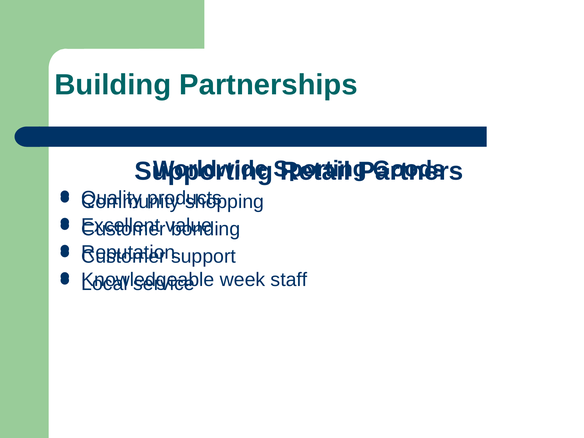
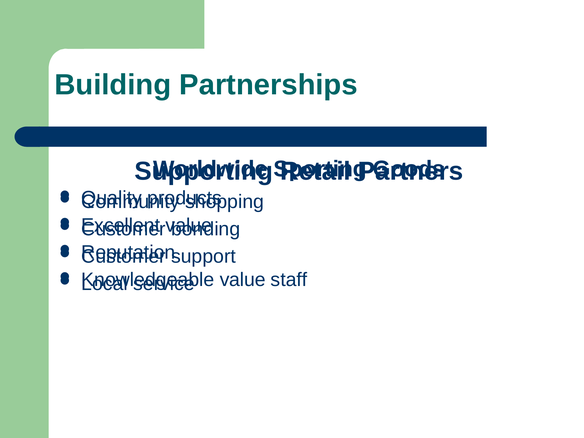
week: week -> value (243, 280)
